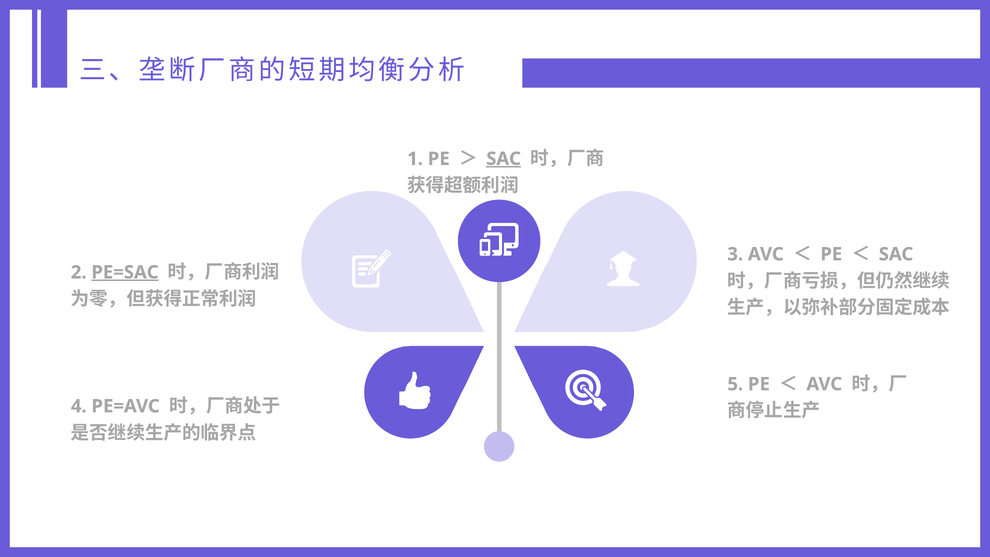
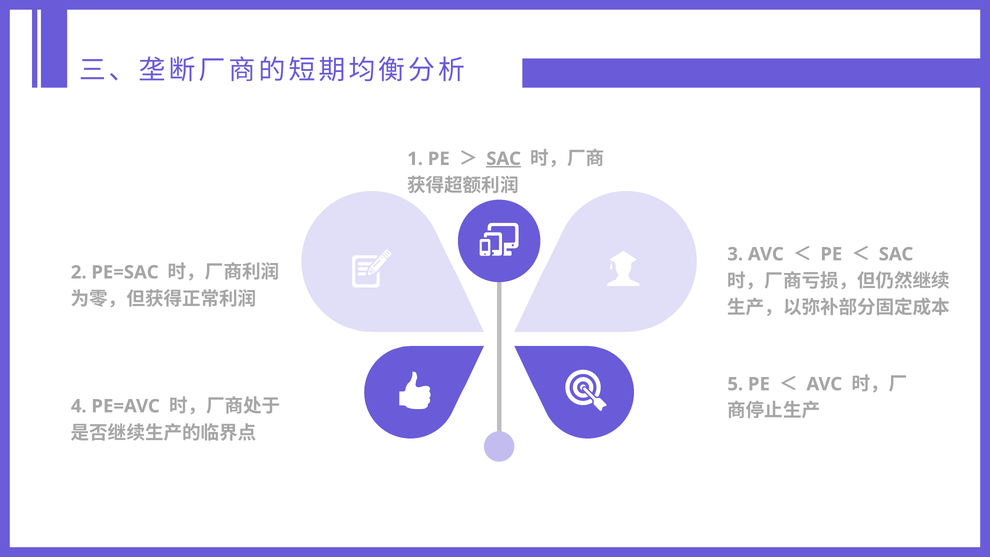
PE=SAC underline: present -> none (125, 272)
